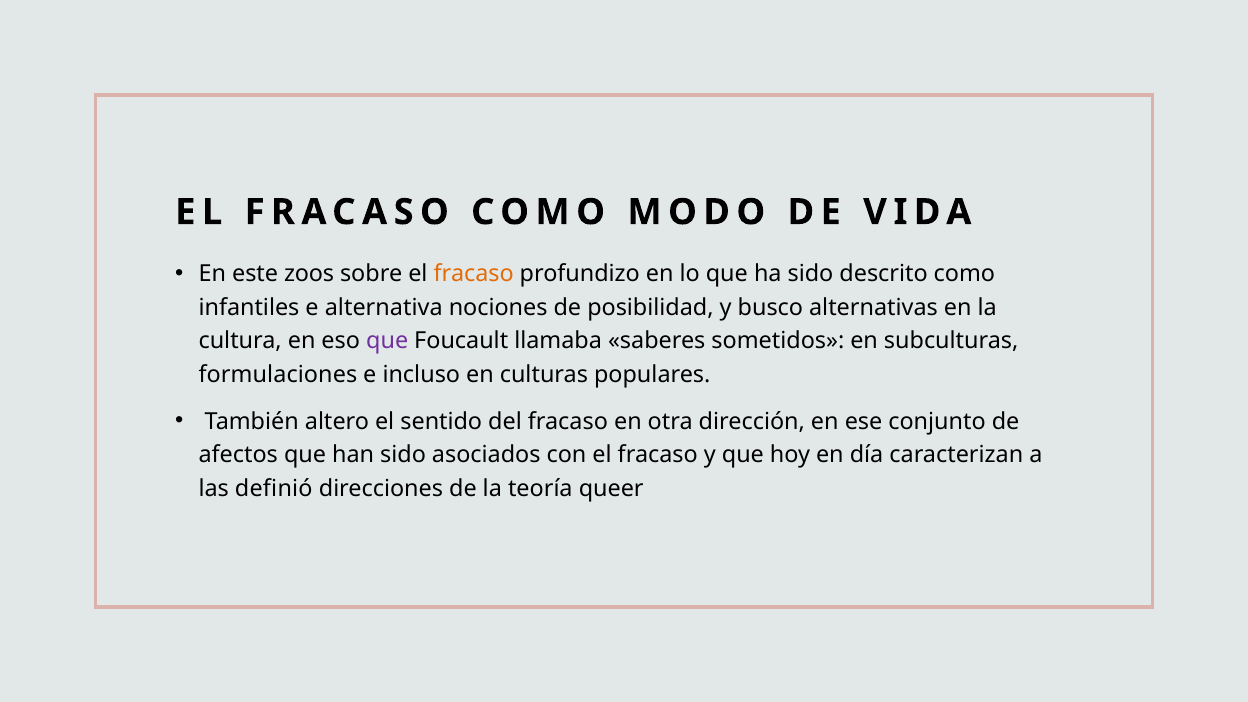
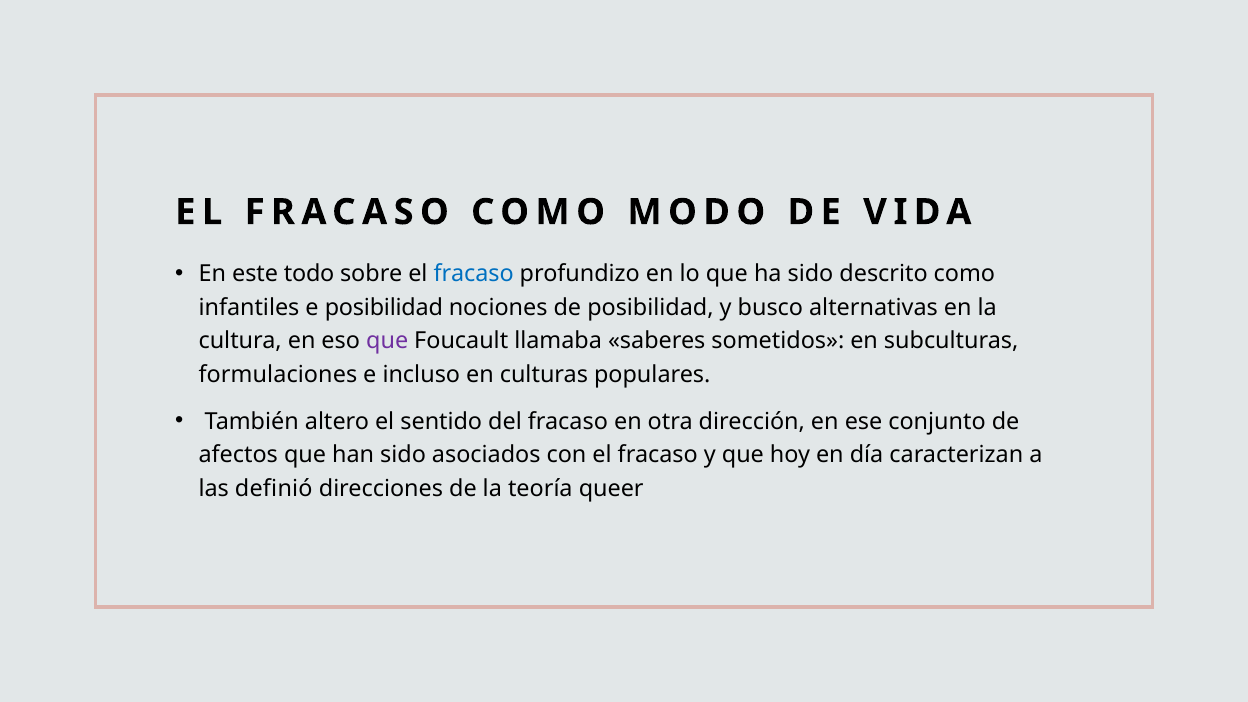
zoos: zoos -> todo (309, 274)
fracaso colour: orange -> blue (474, 274)
e alternativa: alternativa -> posibilidad (384, 307)
